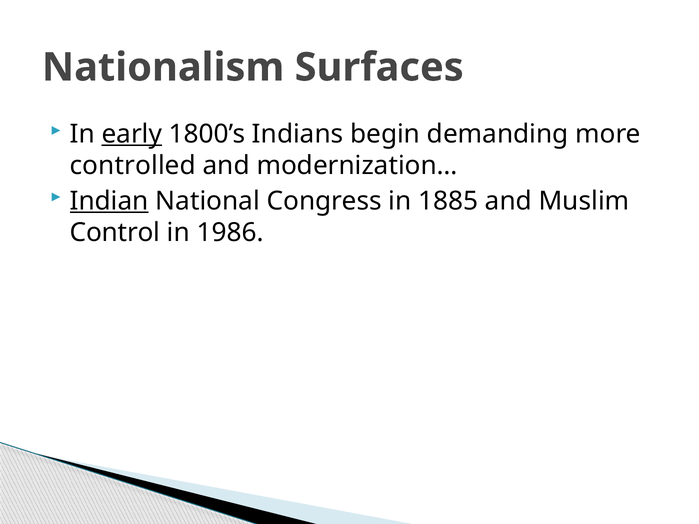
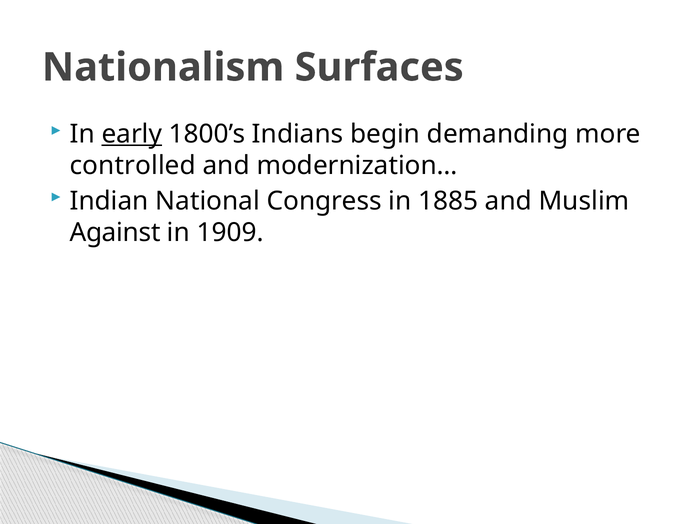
Indian underline: present -> none (109, 201)
Control: Control -> Against (115, 233)
1986: 1986 -> 1909 (230, 233)
